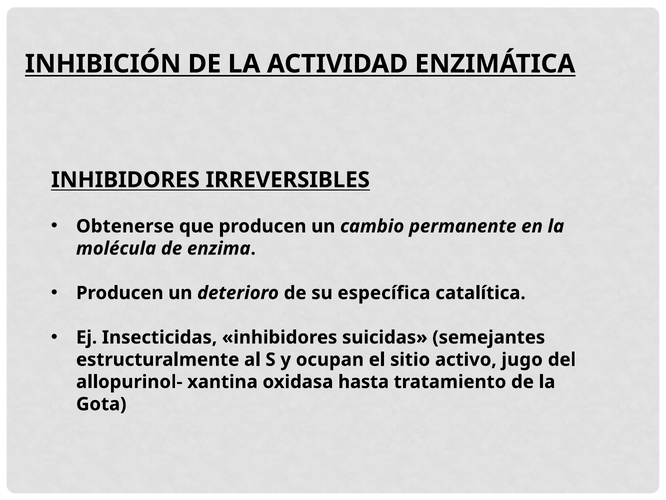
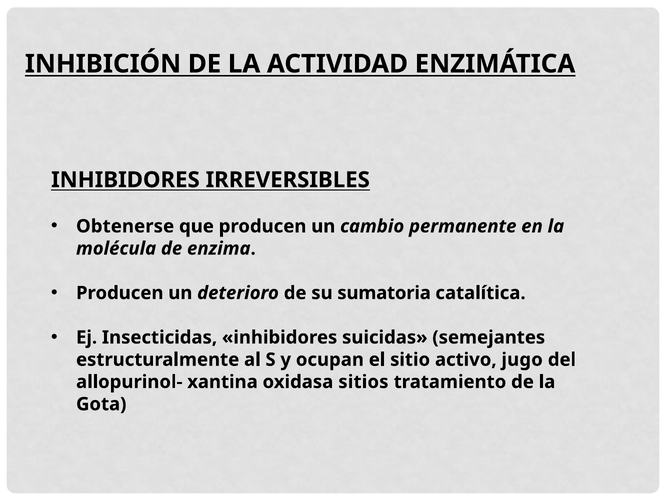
específica: específica -> sumatoria (384, 293)
hasta: hasta -> sitios (363, 382)
